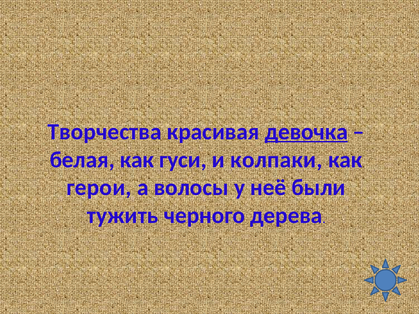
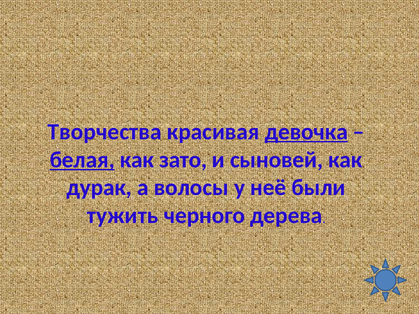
белая underline: none -> present (82, 160)
гуси: гуси -> зато (183, 160)
колпаки: колпаки -> сыновей (277, 160)
герои: герои -> дурак (99, 188)
